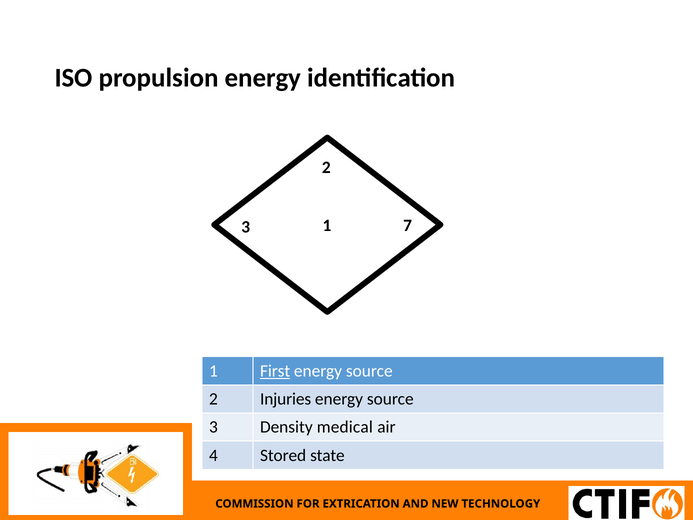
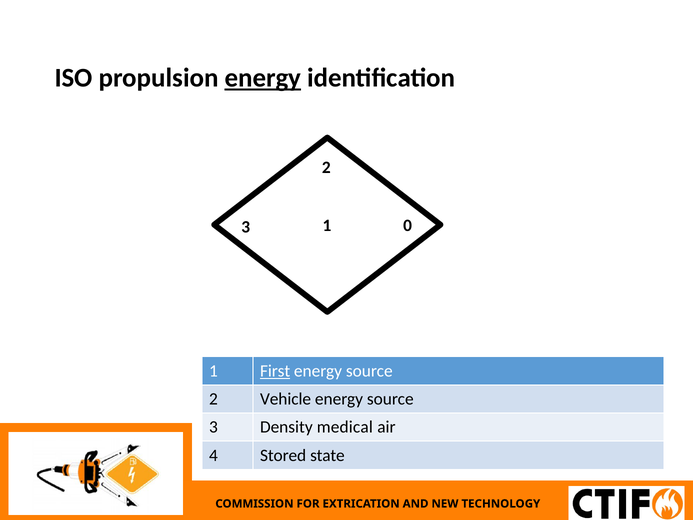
energy underline: none -> present (263, 78)
7: 7 -> 0 (408, 226)
Injuries: Injuries -> Vehicle (286, 399)
